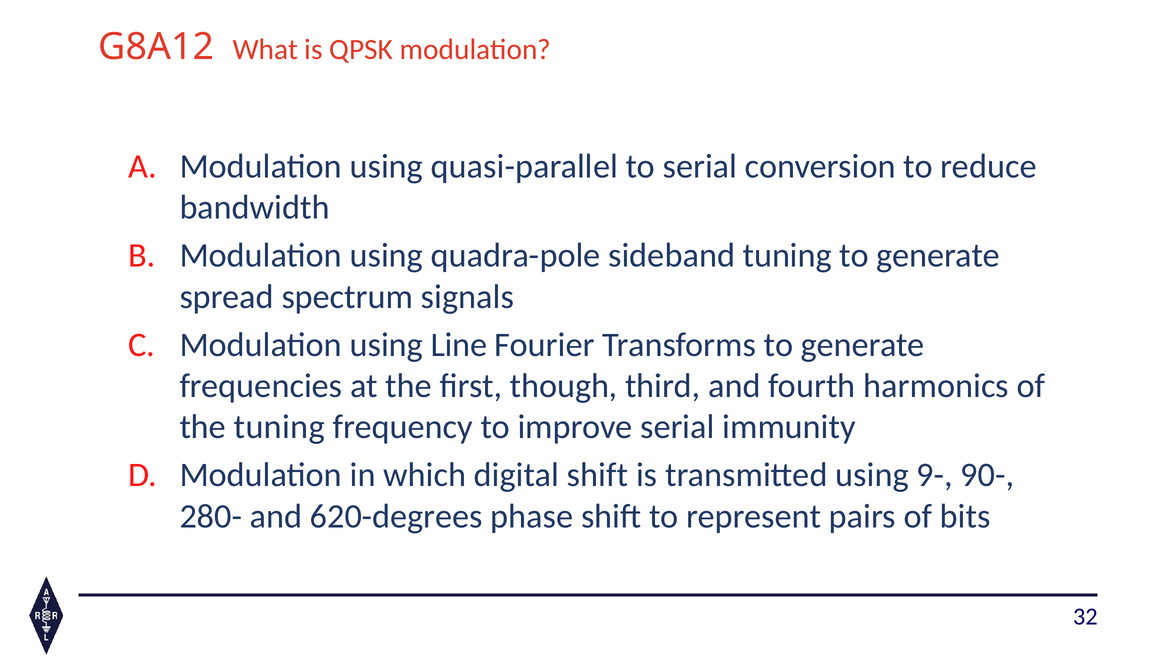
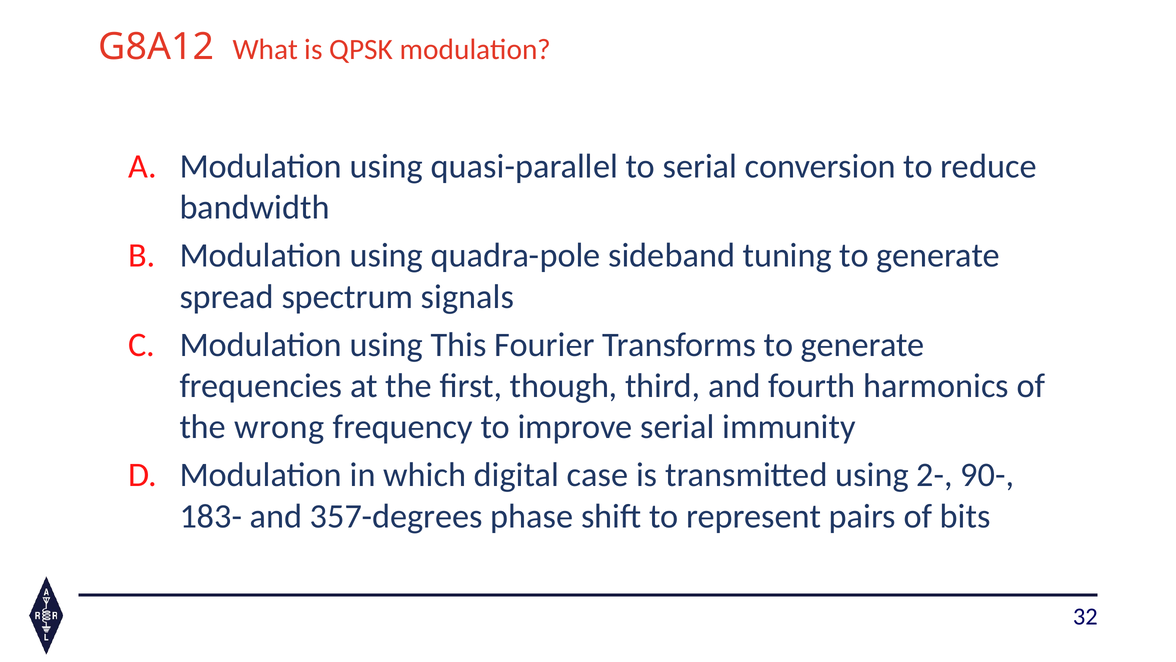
Line: Line -> This (459, 344)
the tuning: tuning -> wrong (279, 427)
digital shift: shift -> case (598, 475)
9-: 9- -> 2- (935, 475)
280-: 280- -> 183- (211, 516)
620-degrees: 620-degrees -> 357-degrees (396, 516)
